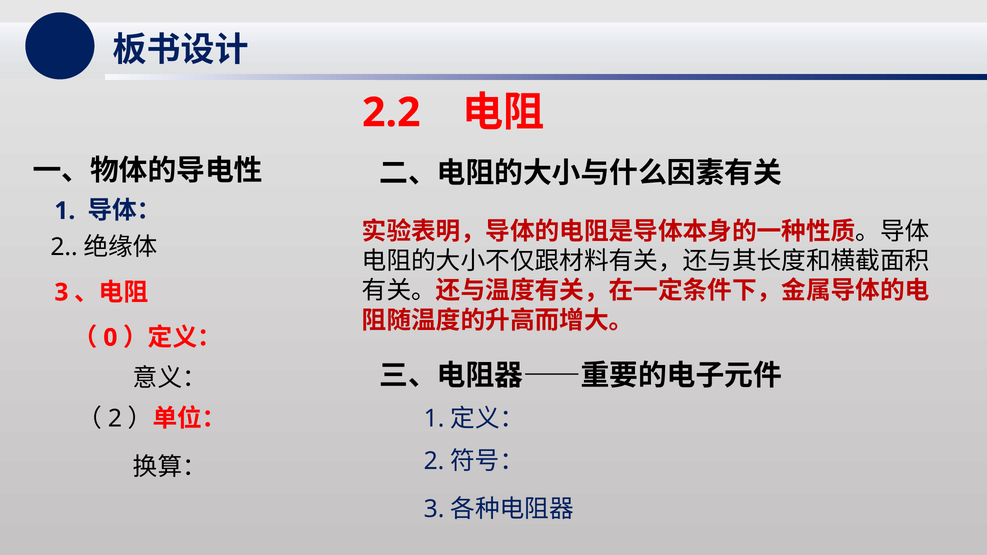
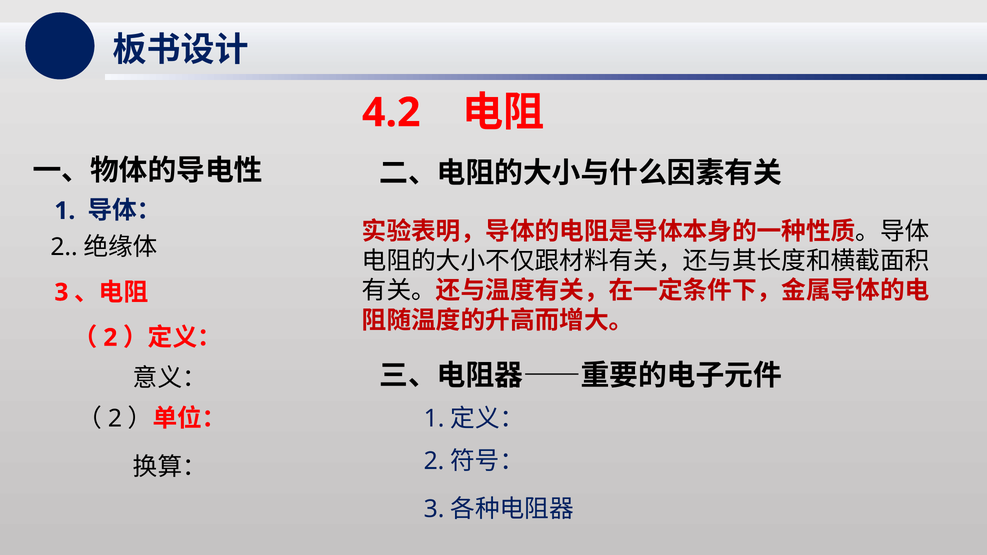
2.2: 2.2 -> 4.2 (391, 113)
0: 0 -> 2 (110, 338)
